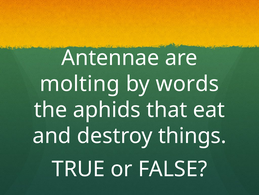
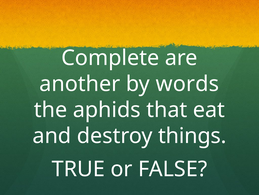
Antennae: Antennae -> Complete (110, 58)
molting: molting -> another (80, 84)
